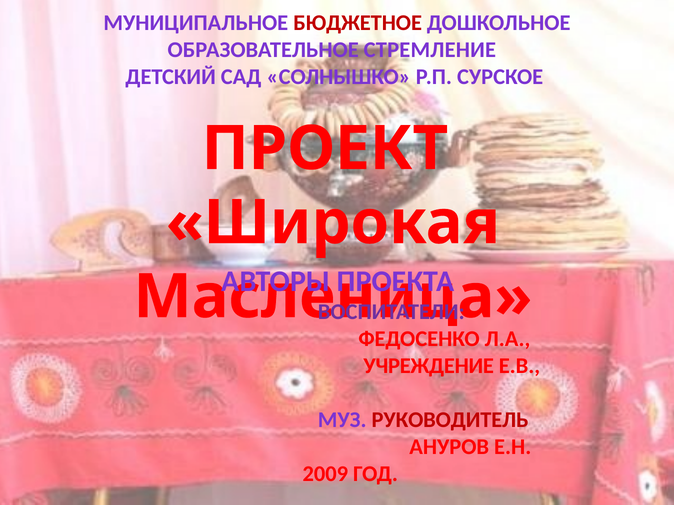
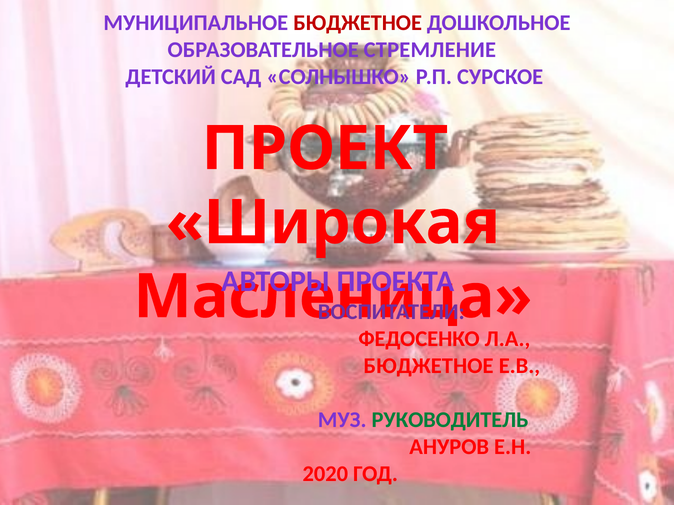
УЧРЕЖДЕНИЕ: УЧРЕЖДЕНИЕ -> БЮДЖЕТНОЕ (429, 366)
РУКОВОДИТЕЛЬ colour: red -> green (450, 420)
2009: 2009 -> 2020 (325, 474)
